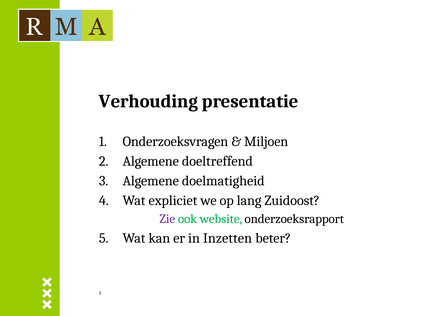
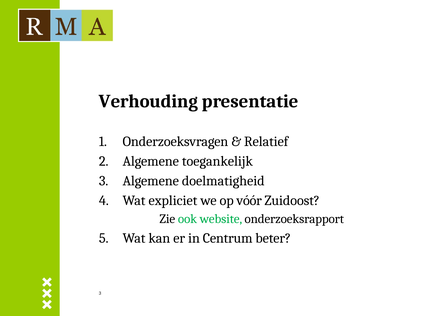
Miljoen: Miljoen -> Relatief (266, 141)
doeltreffend: doeltreffend -> toegankelijk (217, 161)
lang: lang -> vóór (249, 200)
Zie colour: purple -> black (167, 219)
Inzetten: Inzetten -> Centrum (228, 238)
